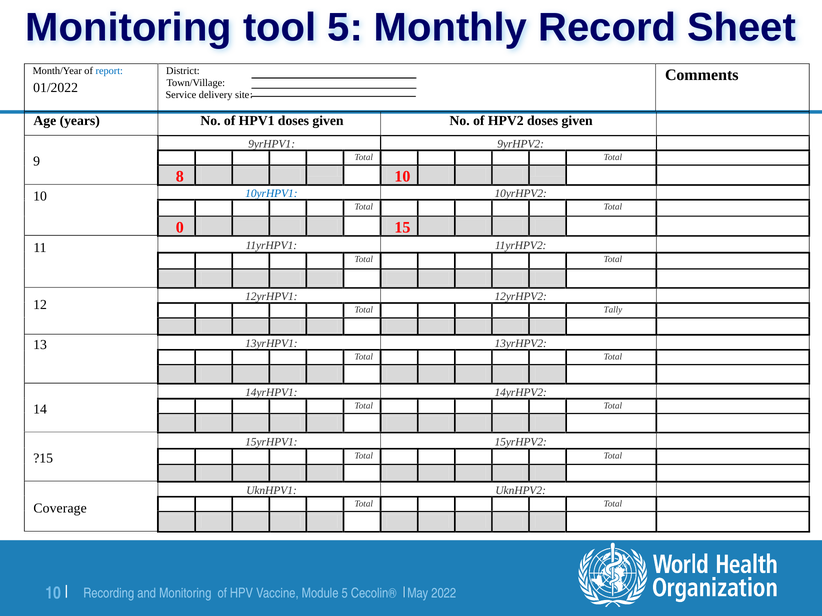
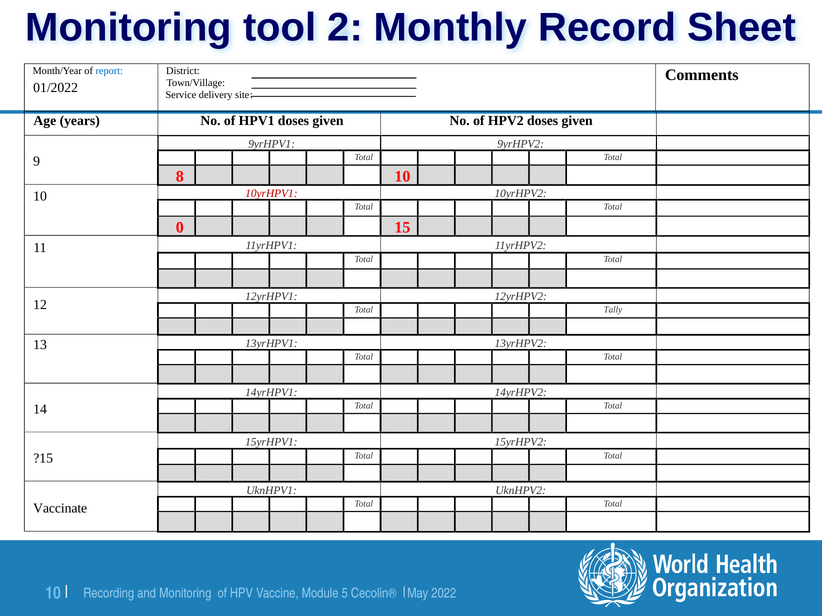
tool 5: 5 -> 2 (345, 28)
10yrHPV1 colour: blue -> red (271, 194)
Coverage: Coverage -> Vaccinate (60, 508)
